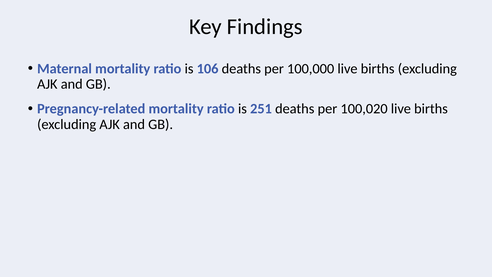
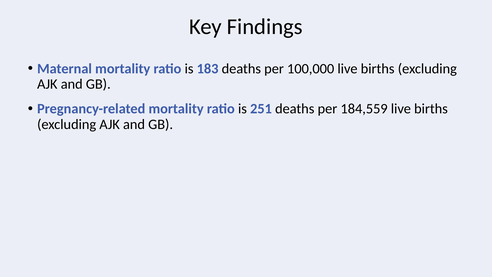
106: 106 -> 183 (208, 69)
100,020: 100,020 -> 184,559 (364, 109)
